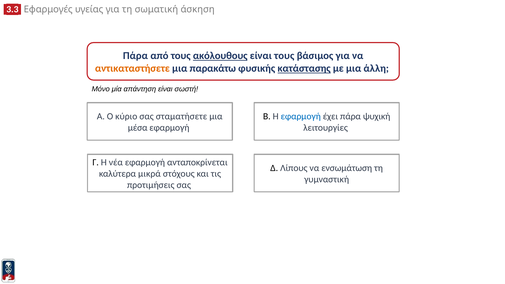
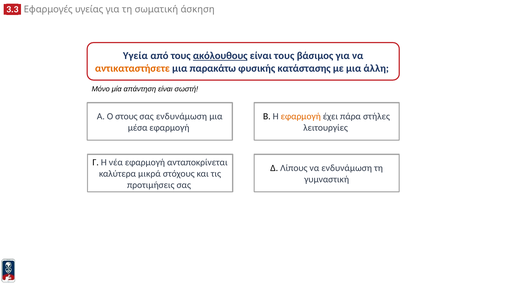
Πάρα: Πάρα -> Υγεία (135, 56)
κατάστασης underline: present -> none (304, 68)
κύριο: κύριο -> στους (126, 116)
σας σταματήσετε: σταματήσετε -> ενδυνάμωση (182, 116)
εφαρμογή colour: blue -> orange (301, 116)
ψυχική: ψυχική -> στήλες (377, 116)
να ενσωμάτωση: ενσωμάτωση -> ενδυνάμωση (347, 168)
